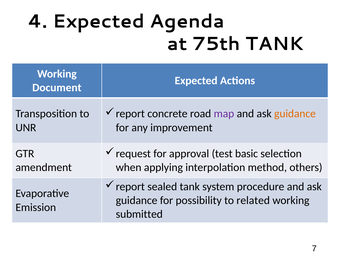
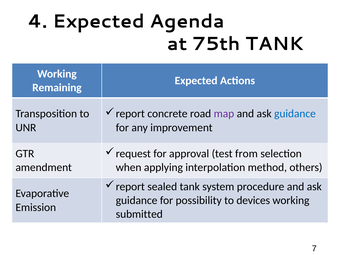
Document: Document -> Remaining (57, 88)
guidance colour: orange -> blue (295, 114)
basic: basic -> from (246, 154)
related: related -> devices (253, 200)
